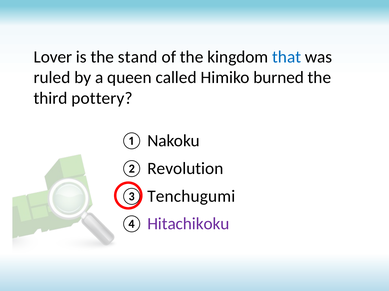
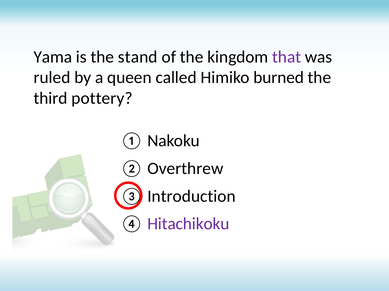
Lover: Lover -> Yama (53, 57)
that colour: blue -> purple (287, 57)
Revolution: Revolution -> Overthrew (185, 169)
Tenchugumi: Tenchugumi -> Introduction (191, 197)
